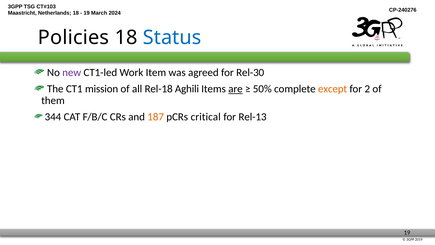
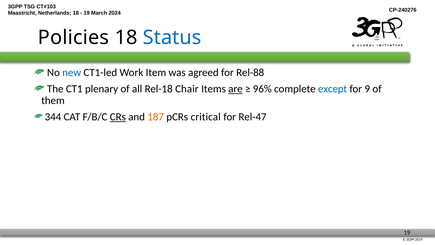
new colour: purple -> blue (72, 73)
Rel-30: Rel-30 -> Rel-88 (250, 73)
mission: mission -> plenary (102, 89)
Aghili: Aghili -> Chair (187, 89)
50%: 50% -> 96% (262, 89)
except colour: orange -> blue (333, 89)
2: 2 -> 9 (367, 89)
CRs underline: none -> present (118, 117)
Rel-13: Rel-13 -> Rel-47 (253, 117)
